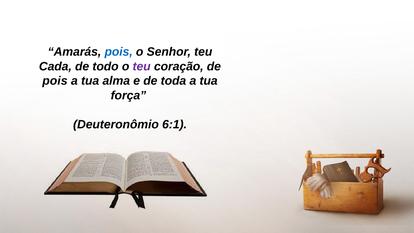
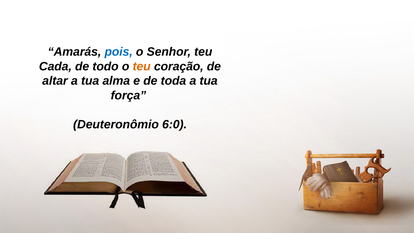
teu colour: purple -> orange (142, 66)
pois: pois -> altar (55, 81)
6:1: 6:1 -> 6:0 (175, 124)
